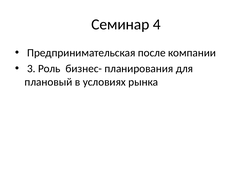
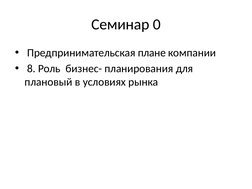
4: 4 -> 0 (157, 24)
после: после -> плане (152, 53)
3: 3 -> 8 (31, 69)
